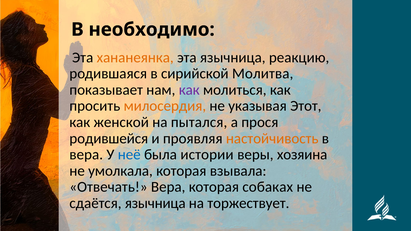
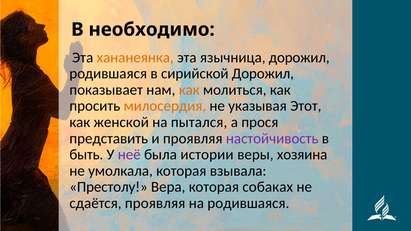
язычница реакцию: реакцию -> дорожил (299, 58)
сирийской Молитва: Молитва -> Дорожил (263, 74)
как colour: purple -> orange (189, 90)
родившейся: родившейся -> представить (109, 139)
настойчивость colour: orange -> purple (272, 139)
вера: вера -> быть (86, 155)
неё colour: blue -> purple (129, 155)
Отвечать: Отвечать -> Престолу (109, 187)
сдаётся язычница: язычница -> проявляя (155, 203)
на торжествует: торжествует -> родившаяся (248, 203)
